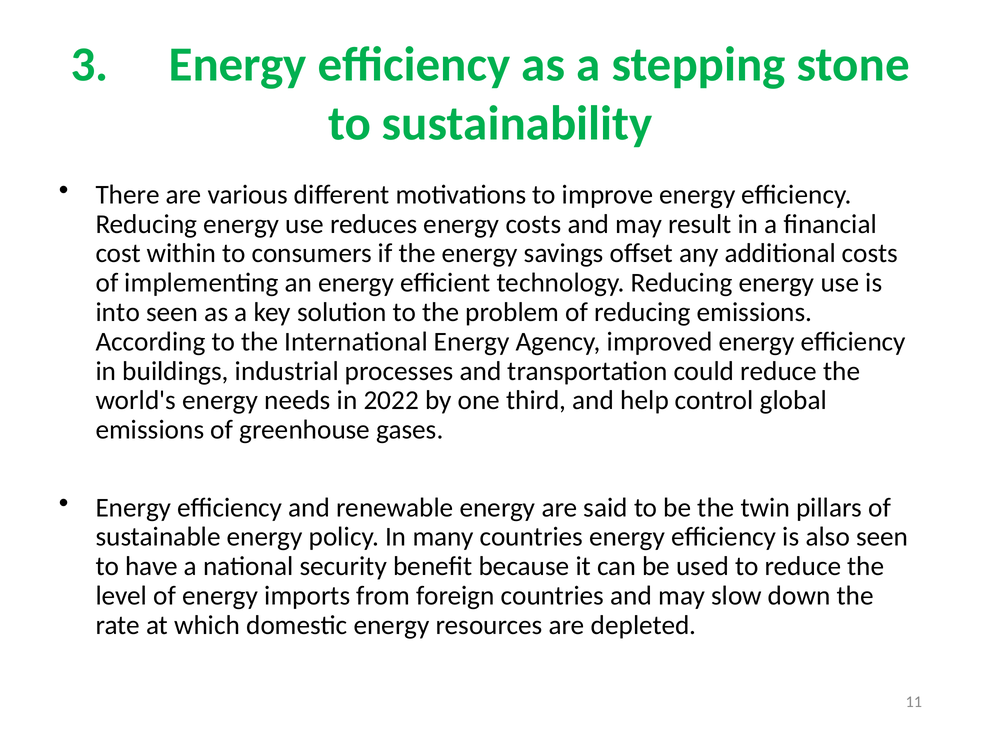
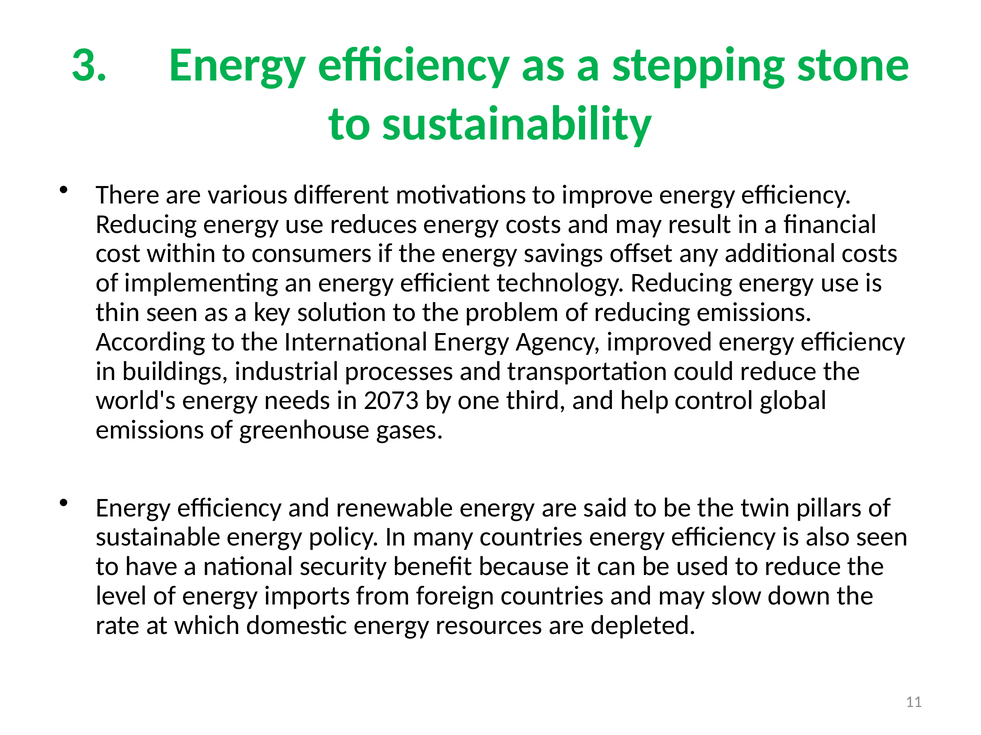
into: into -> thin (118, 313)
2022: 2022 -> 2073 (391, 401)
